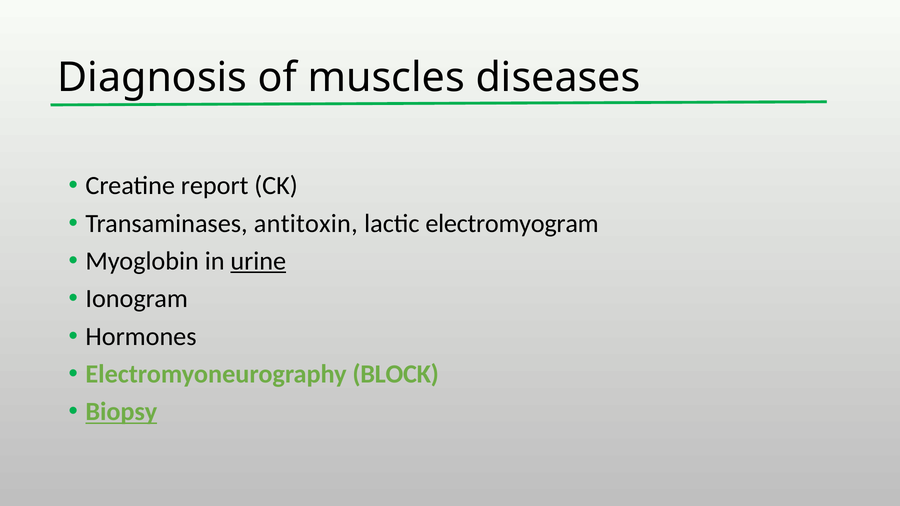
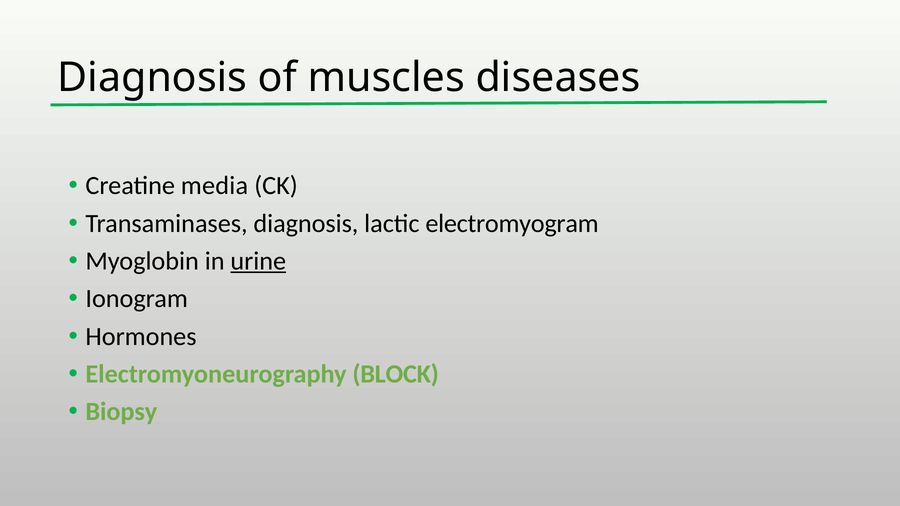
report: report -> media (215, 186)
Transaminases antitoxin: antitoxin -> diagnosis (306, 224)
Biopsy underline: present -> none (121, 412)
